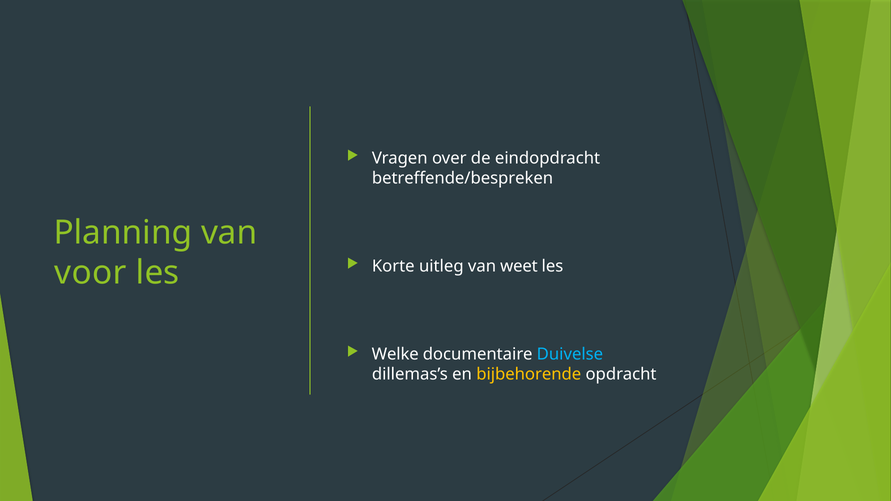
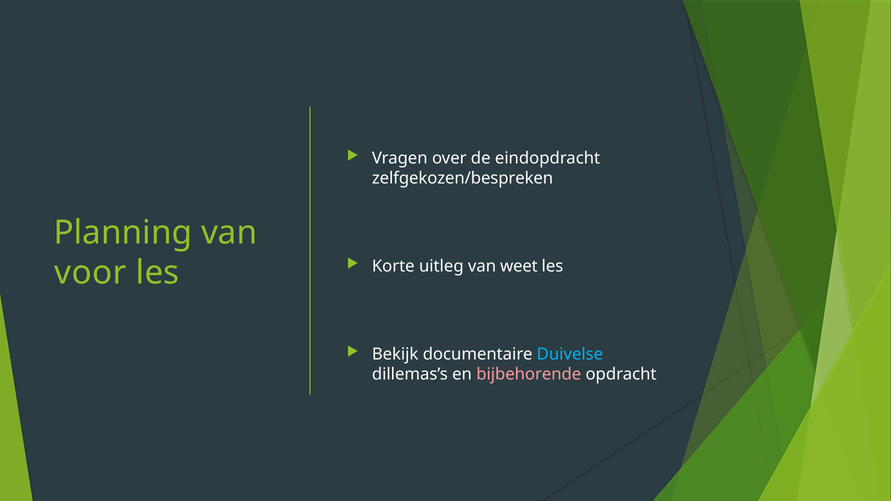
betreffende/bespreken: betreffende/bespreken -> zelfgekozen/bespreken (463, 178)
Welke: Welke -> Bekijk (395, 354)
bijbehorende colour: yellow -> pink (529, 374)
